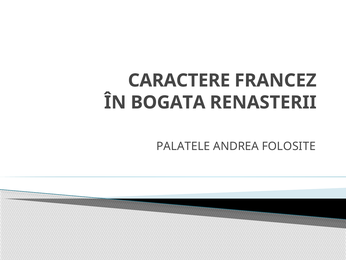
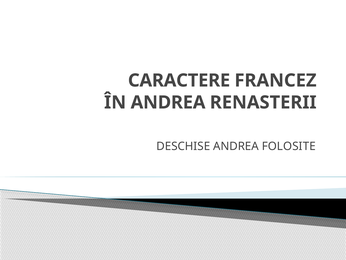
ÎN BOGATA: BOGATA -> ANDREA (168, 102)
PALATELE: PALATELE -> DESCHISE (183, 146)
